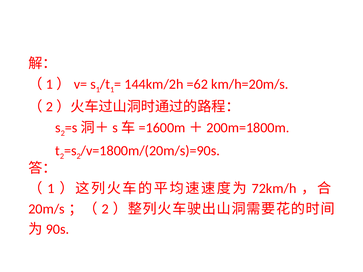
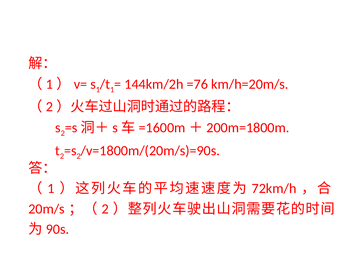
=62: =62 -> =76 (197, 84)
